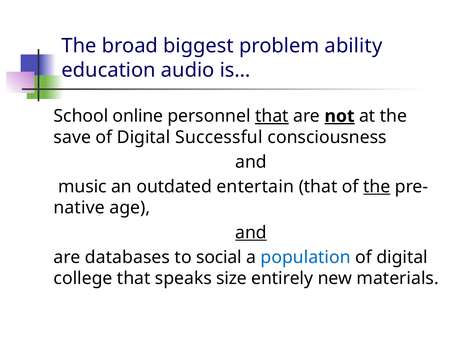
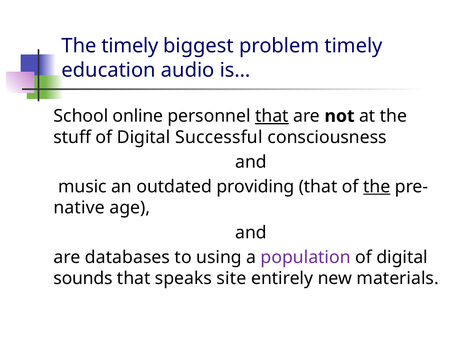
The broad: broad -> timely (130, 46)
problem ability: ability -> timely (354, 46)
not underline: present -> none (340, 116)
save: save -> stuff (72, 137)
entertain: entertain -> providing (255, 187)
and underline: present -> none (251, 232)
social: social -> using (219, 257)
population colour: blue -> purple (306, 257)
college: college -> sounds (83, 278)
size: size -> site (231, 278)
